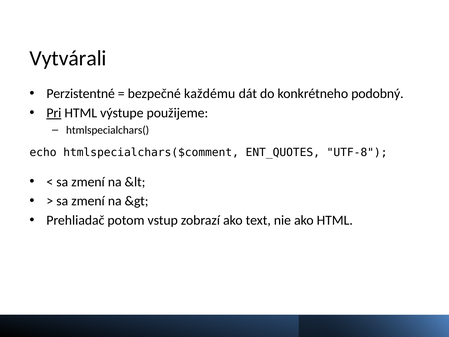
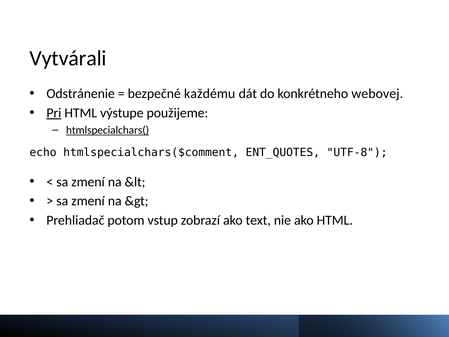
Perzistentné: Perzistentné -> Odstránenie (81, 94)
podobný: podobný -> webovej (377, 94)
htmlspecialchars( underline: none -> present (108, 130)
